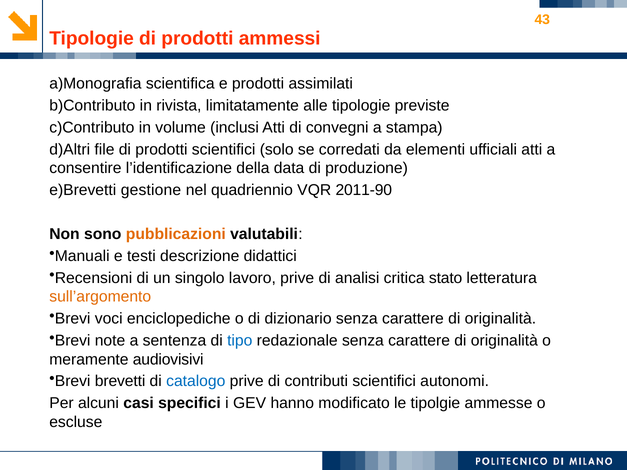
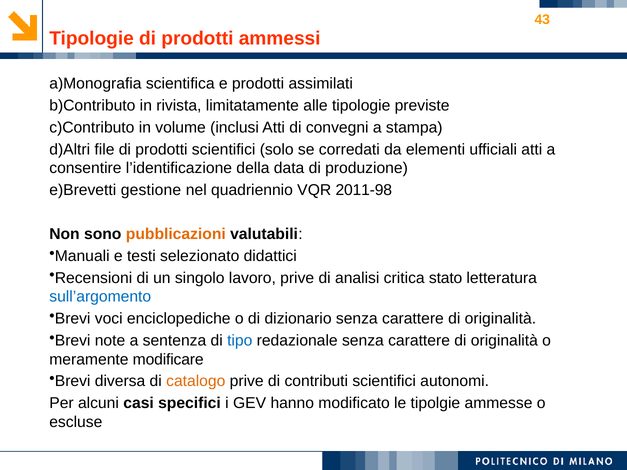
2011-90: 2011-90 -> 2011-98 (364, 190)
descrizione: descrizione -> selezionato (200, 256)
sull’argomento colour: orange -> blue (100, 297)
audiovisivi: audiovisivi -> modificare (168, 360)
brevetti: brevetti -> diversa (120, 381)
catalogo colour: blue -> orange (196, 381)
